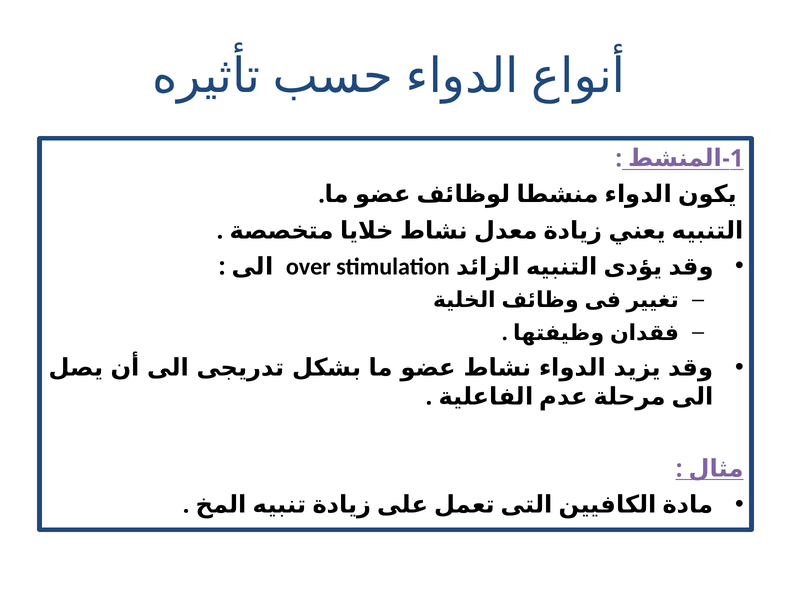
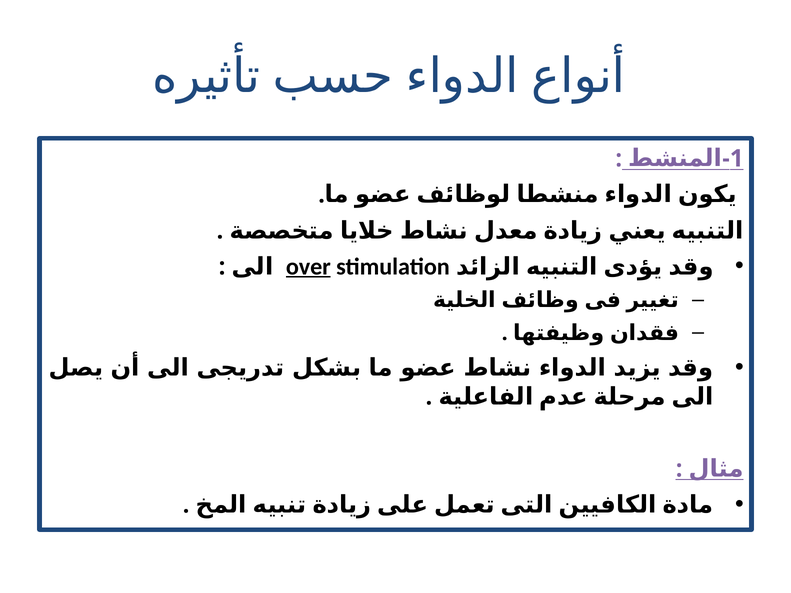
over underline: none -> present (308, 267)
